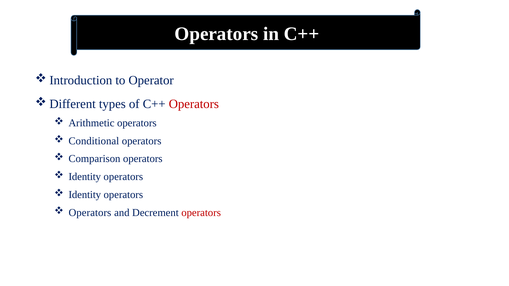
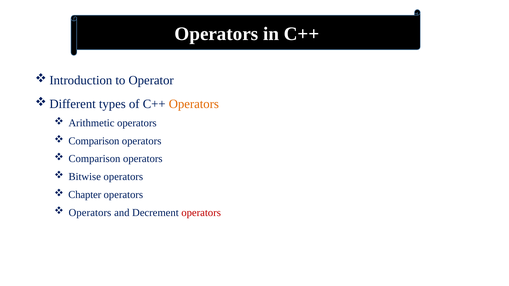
Operators colour: red -> orange (194, 104)
Conditional: Conditional -> Comparison (94, 141)
Identity: Identity -> Bitwise (85, 177)
Identity: Identity -> Chapter (85, 195)
